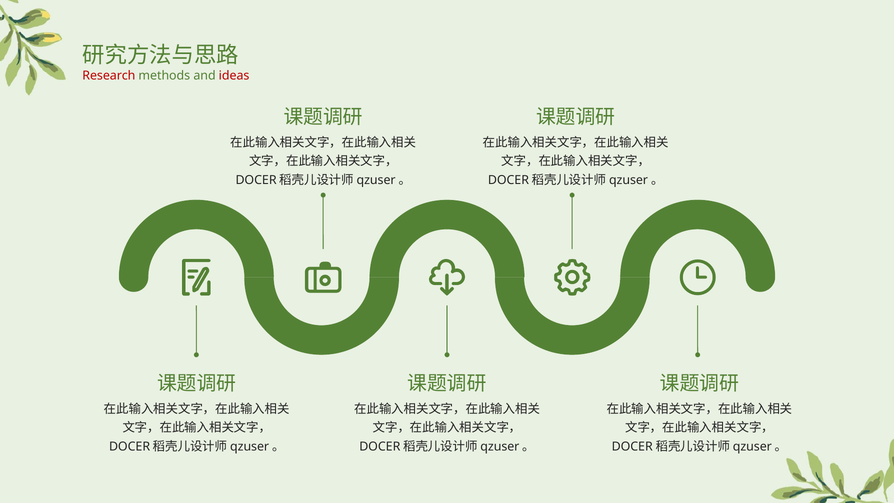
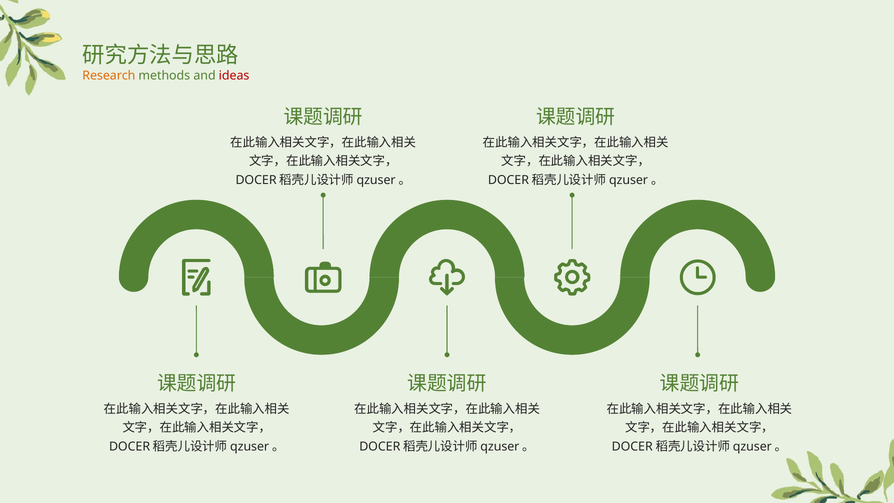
Research colour: red -> orange (109, 76)
